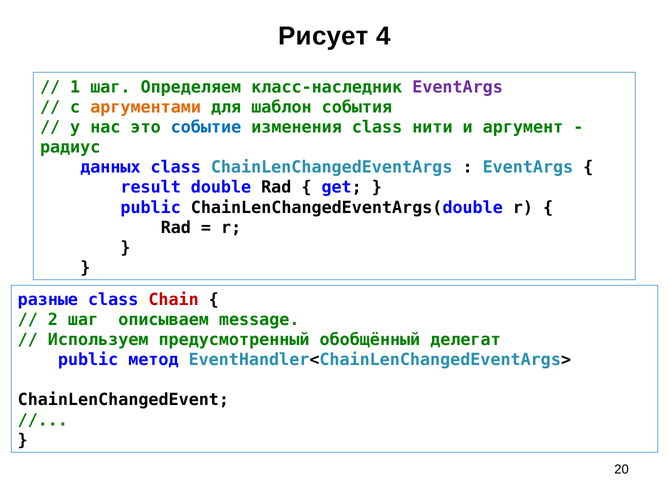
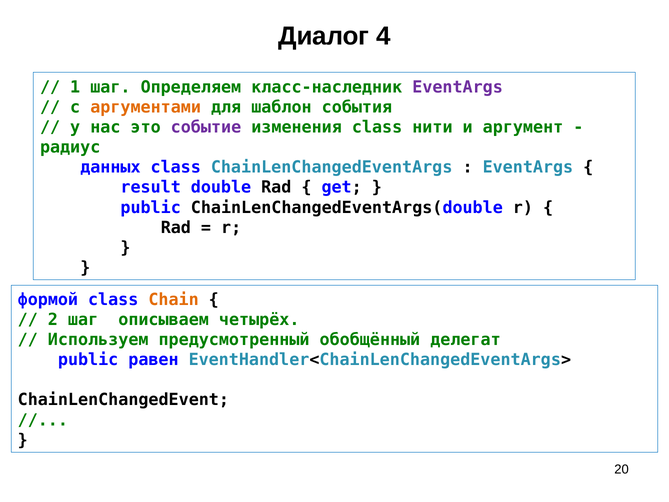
Рисует: Рисует -> Диалог (324, 36)
событие colour: blue -> purple (206, 127)
разные: разные -> формой (48, 299)
Chain colour: red -> orange (174, 299)
message: message -> четырёх (259, 319)
метод: метод -> равен (153, 360)
